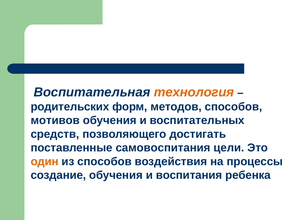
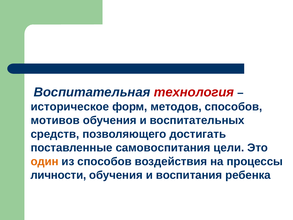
технология colour: orange -> red (194, 92)
родительских: родительских -> историческое (70, 107)
создание: создание -> личности (58, 175)
